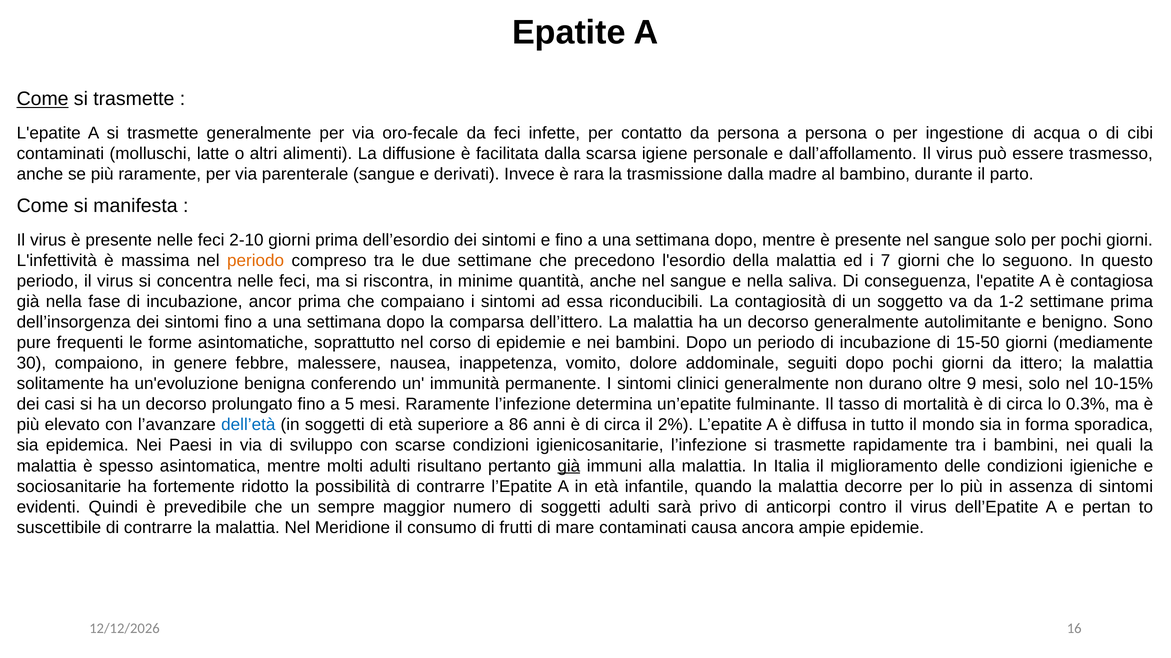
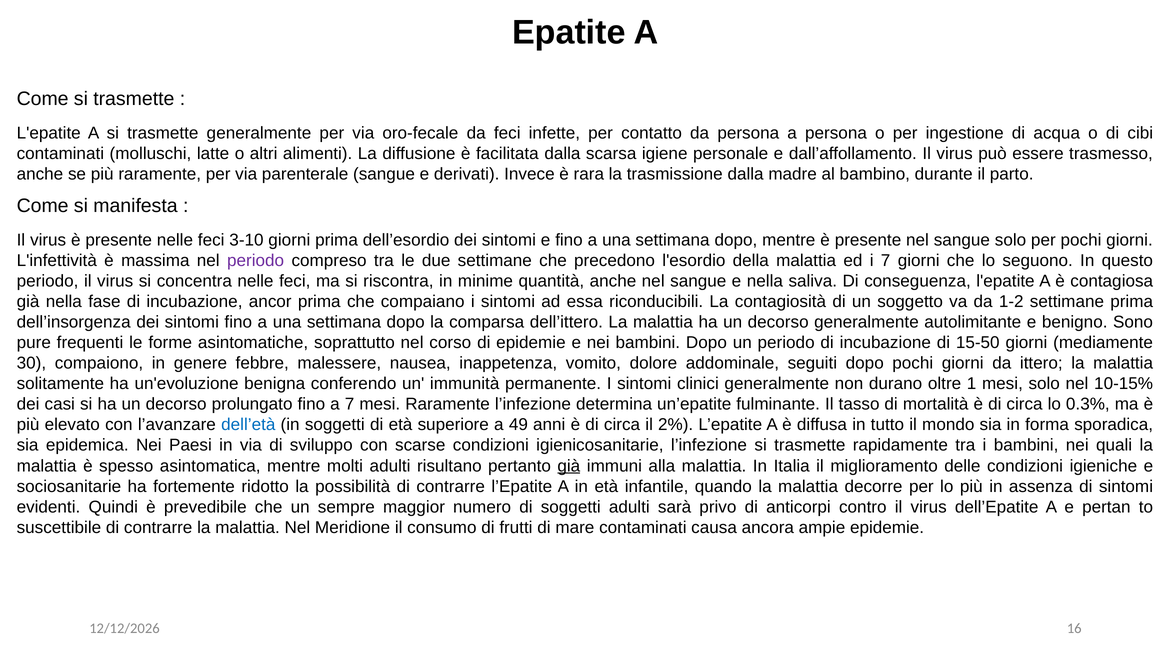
Come underline: present -> none (43, 99)
2-10: 2-10 -> 3-10 (246, 240)
periodo colour: orange -> purple (256, 261)
9: 9 -> 1 (972, 384)
a 5: 5 -> 7 (350, 405)
86: 86 -> 49 (518, 425)
